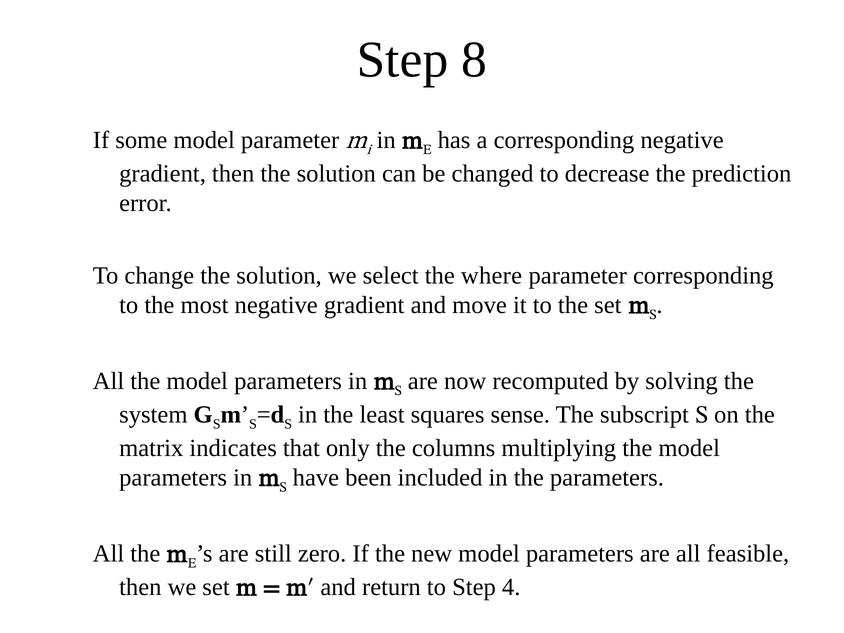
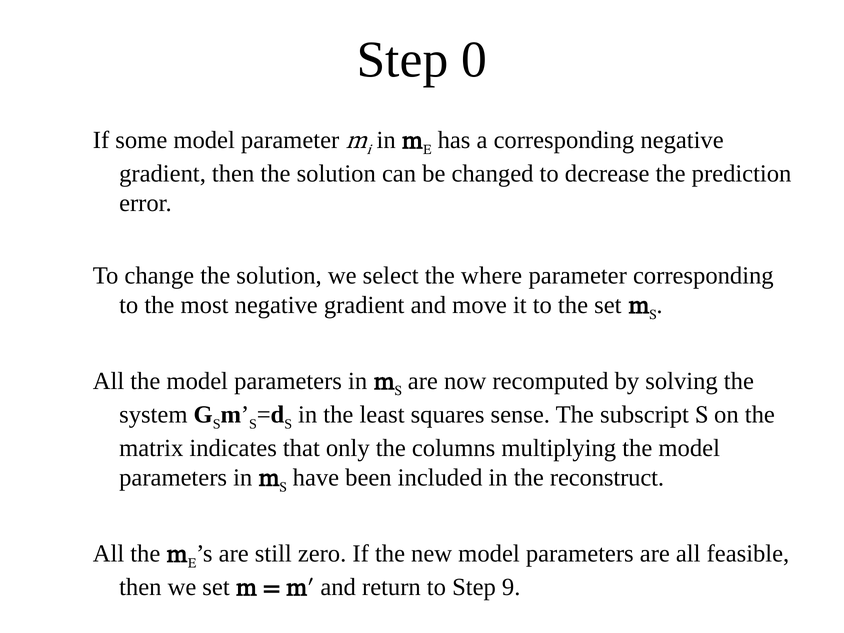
8: 8 -> 0 (474, 60)
the parameters: parameters -> reconstruct (607, 478)
4: 4 -> 9 (511, 587)
